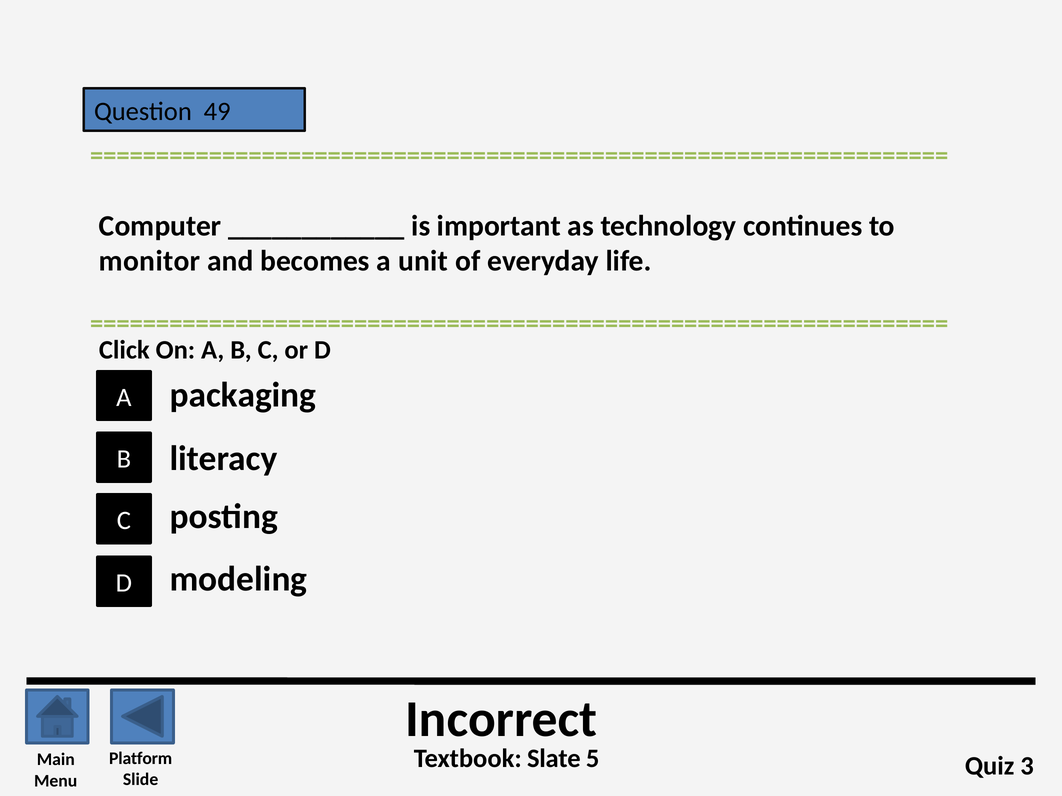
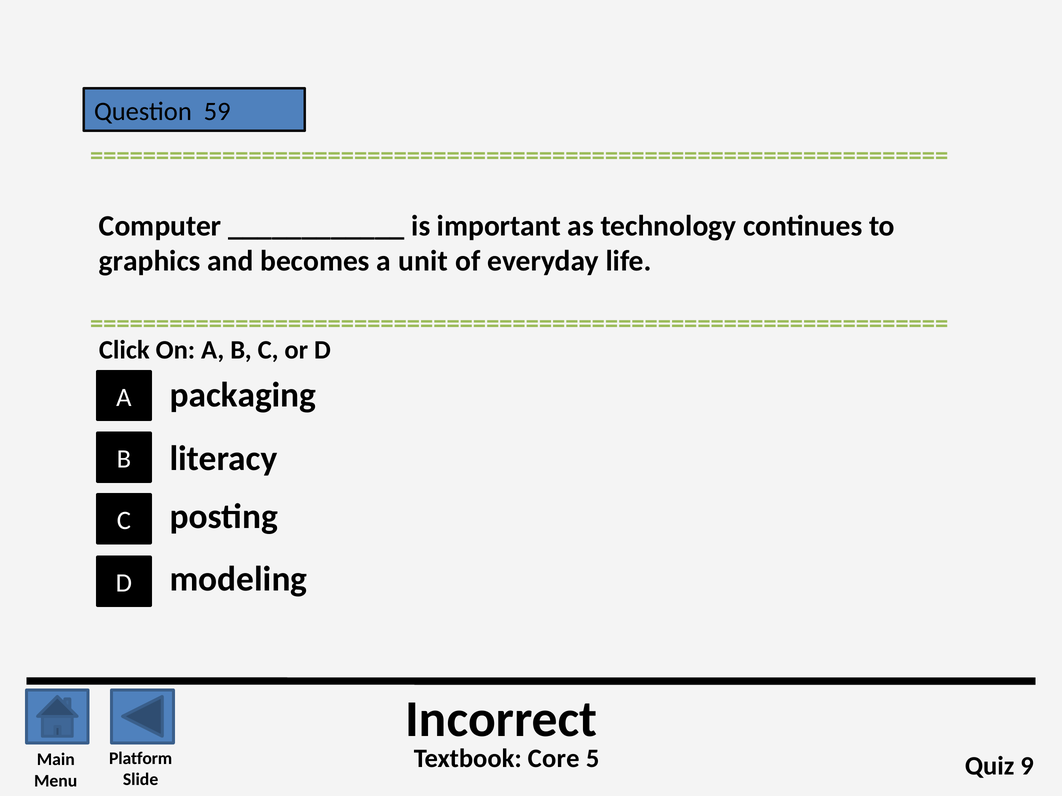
49: 49 -> 59 (217, 111)
monitor: monitor -> graphics (150, 261)
Slate: Slate -> Core (554, 759)
3: 3 -> 9 (1027, 766)
